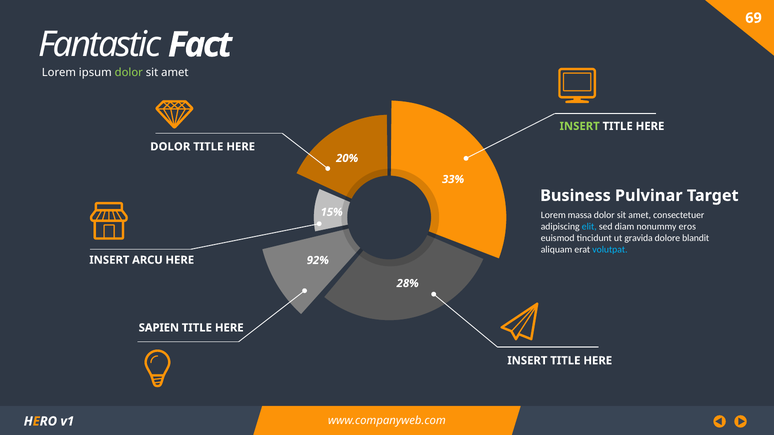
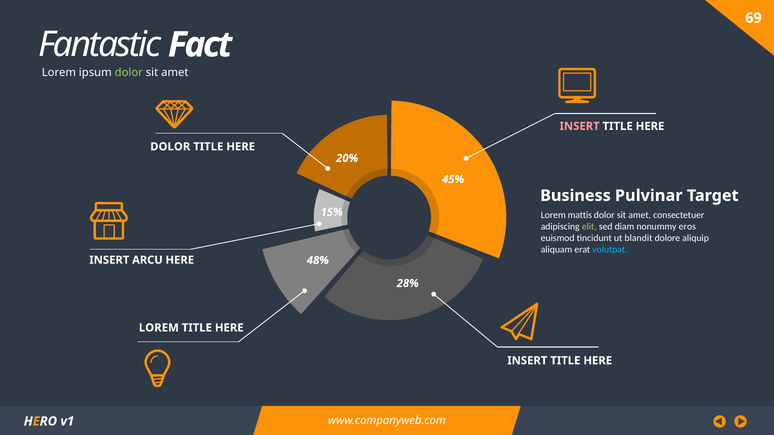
INSERT colour: light green -> pink (580, 126)
33%: 33% -> 45% (453, 179)
massa: massa -> mattis (580, 215)
elit colour: light blue -> light green (589, 227)
gravida: gravida -> blandit (638, 238)
blandit: blandit -> aliquip (696, 238)
92%: 92% -> 48% (318, 261)
SAPIEN: SAPIEN -> LOREM (159, 328)
